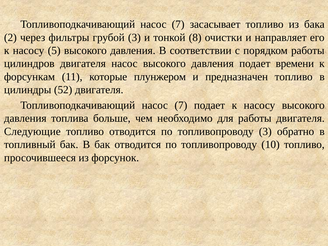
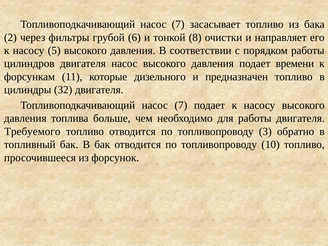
грубой 3: 3 -> 6 (134, 37)
плунжером: плунжером -> дизельного (160, 77)
52: 52 -> 32 (63, 90)
Следующие: Следующие -> Требуемого (32, 131)
